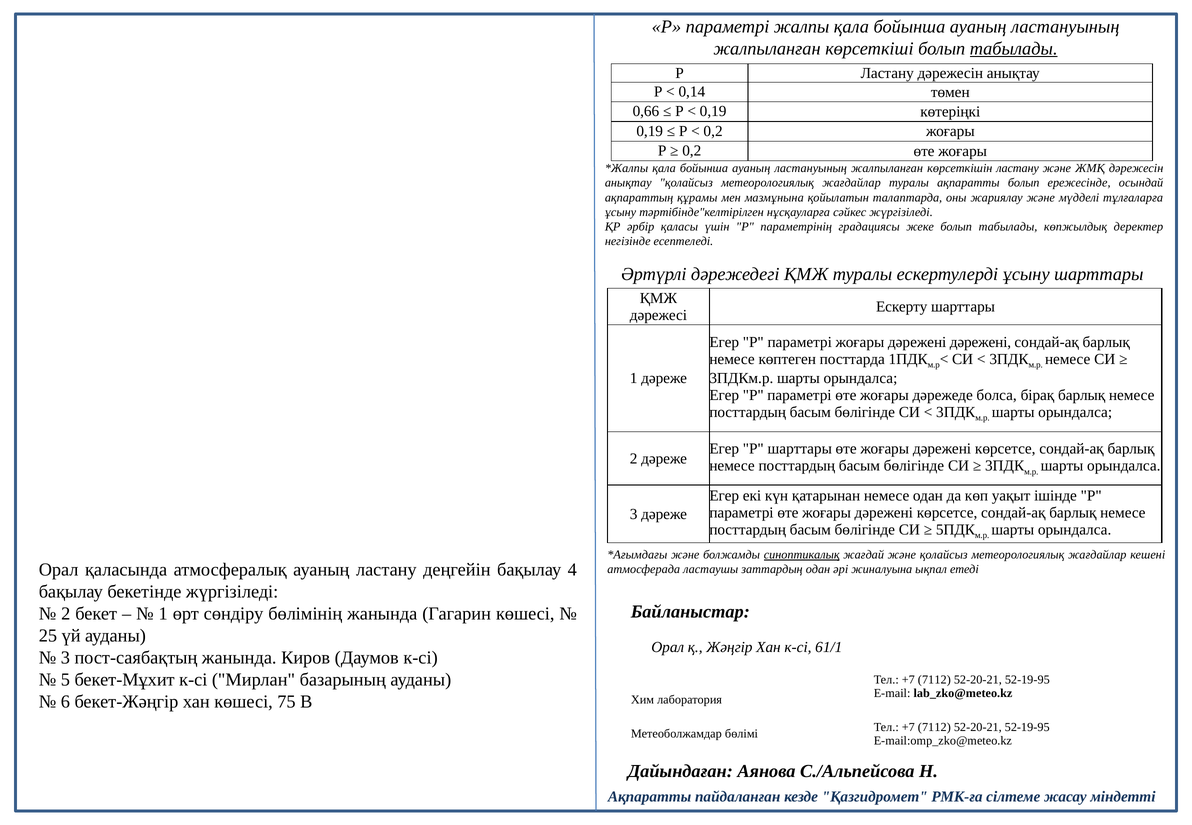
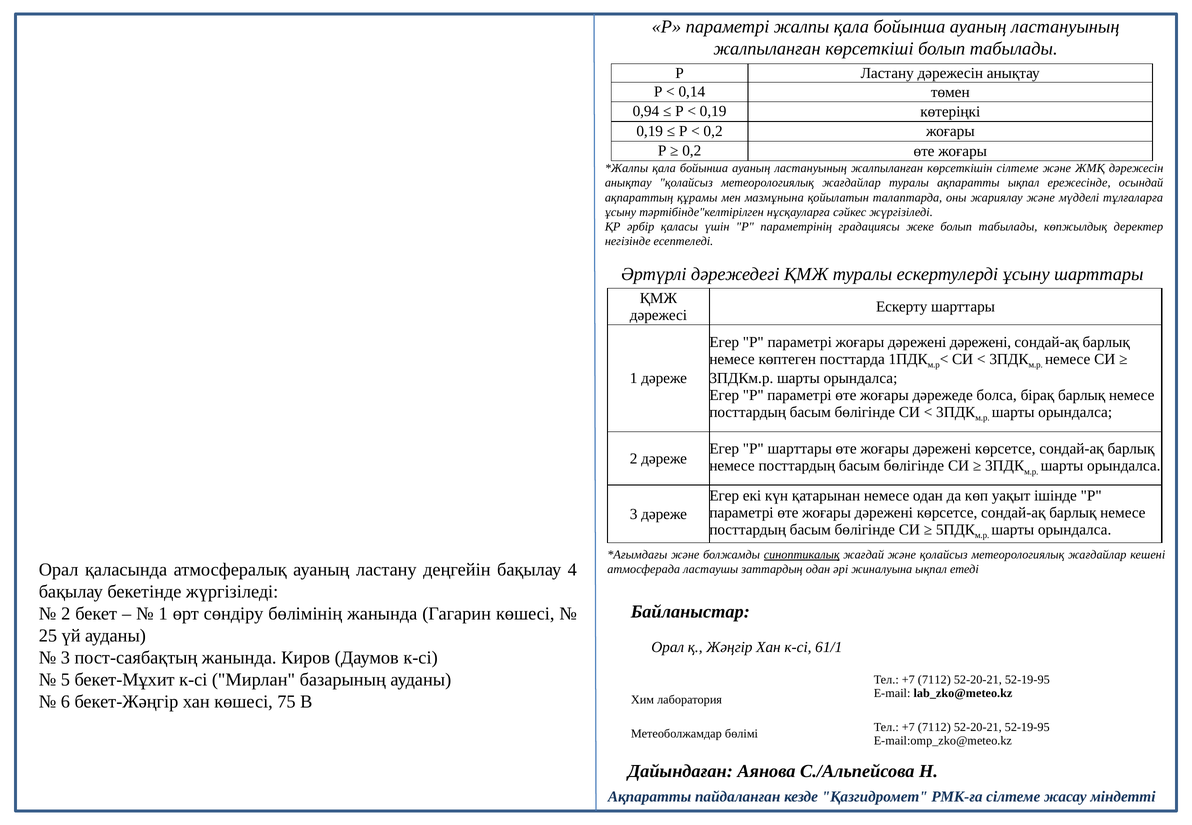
табылады underline: present -> none (1014, 49)
0,66: 0,66 -> 0,94 (646, 111)
көрсеткішін ластану: ластану -> сілтеме (1018, 168)
ақпаратты болып: болып -> ықпал (1024, 183)
